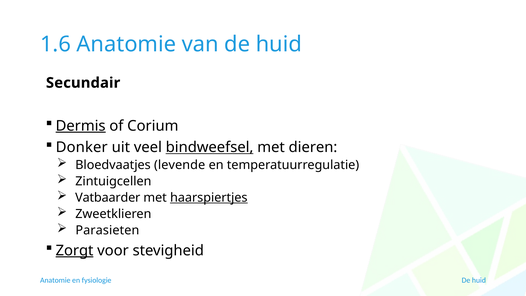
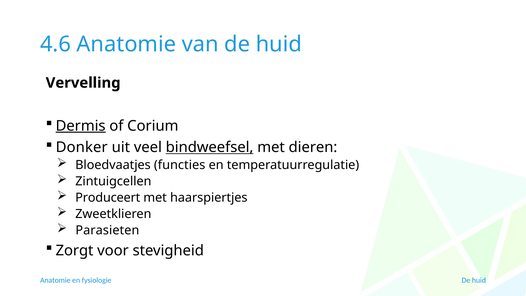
1.6: 1.6 -> 4.6 (56, 44)
Secundair: Secundair -> Vervelling (83, 83)
levende: levende -> functies (180, 165)
Vatbaarder: Vatbaarder -> Produceert (108, 197)
haarspiertjes underline: present -> none (209, 197)
Zorgt underline: present -> none (75, 250)
